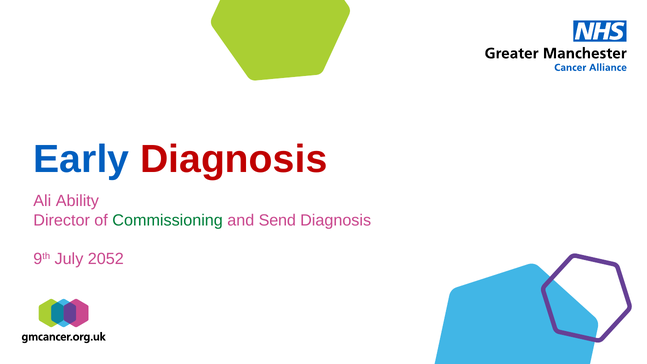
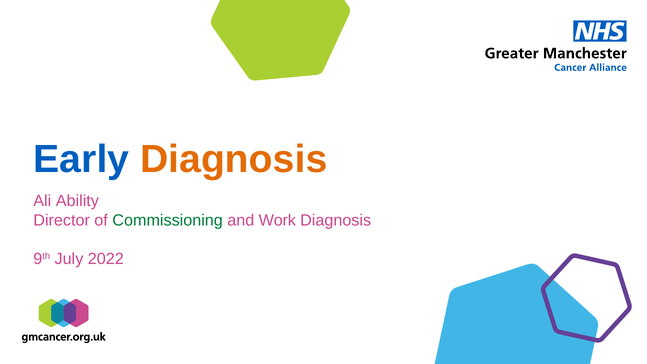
Diagnosis colour: red -> orange (234, 159)
Send: Send -> Work (277, 220)
2052: 2052 -> 2022 (106, 259)
